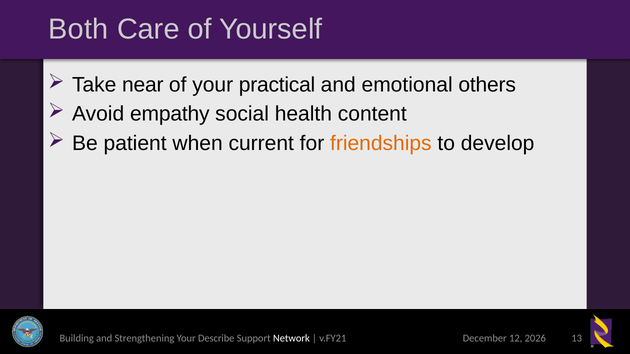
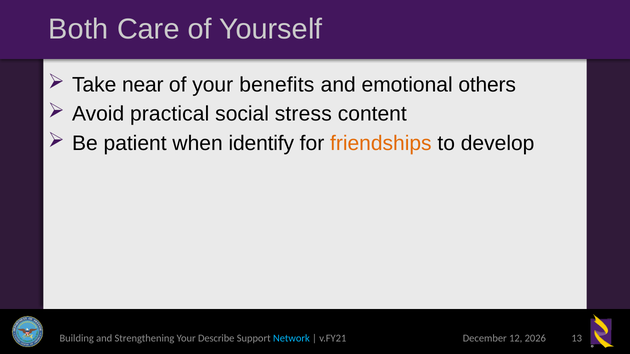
practical: practical -> benefits (277, 85)
empathy: empathy -> practical (170, 114)
health: health -> stress (303, 114)
current: current -> identify (261, 143)
Network colour: white -> light blue (291, 339)
